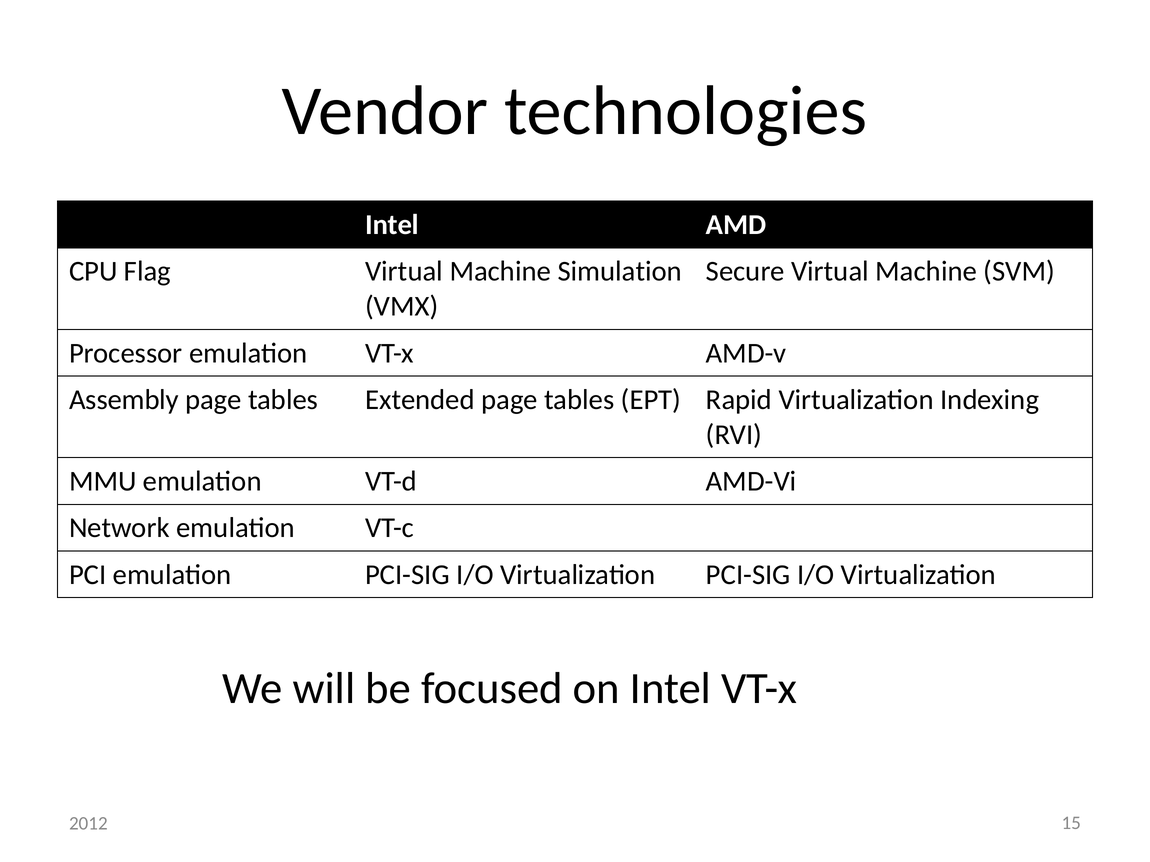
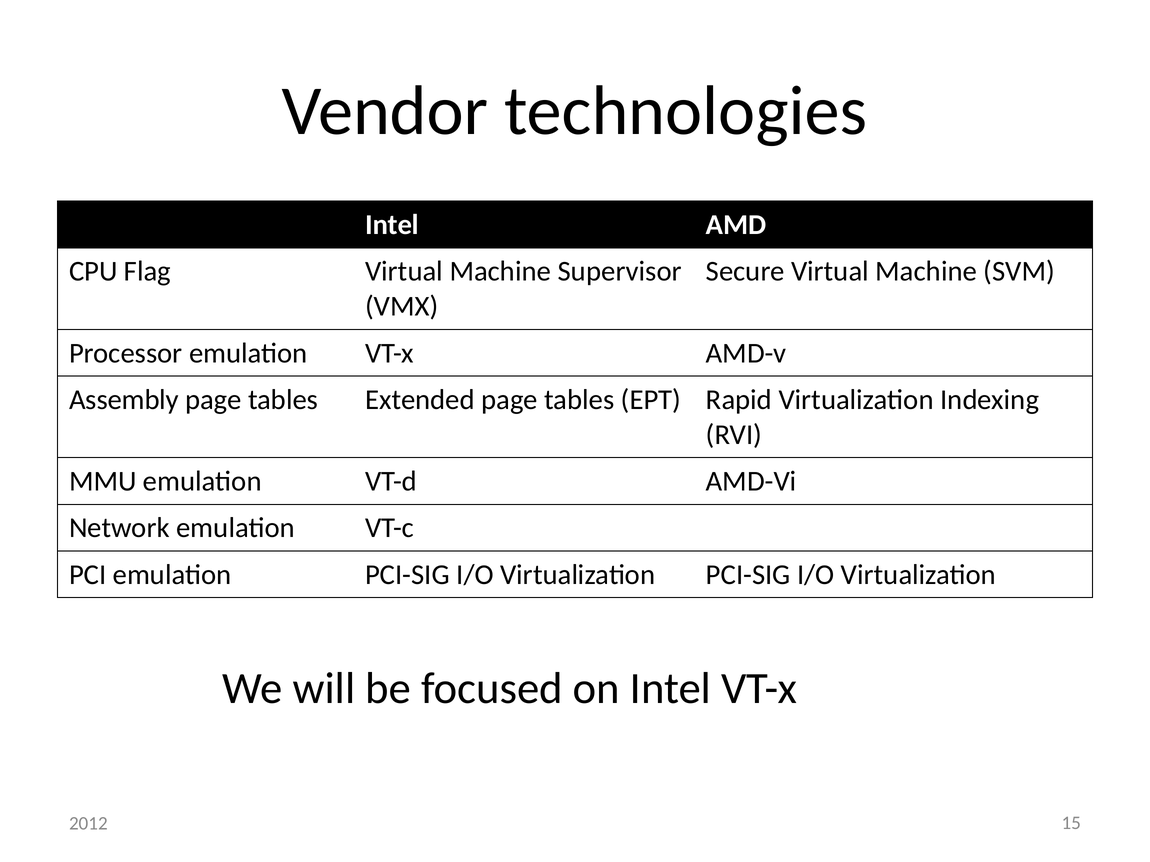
Simulation: Simulation -> Supervisor (620, 272)
